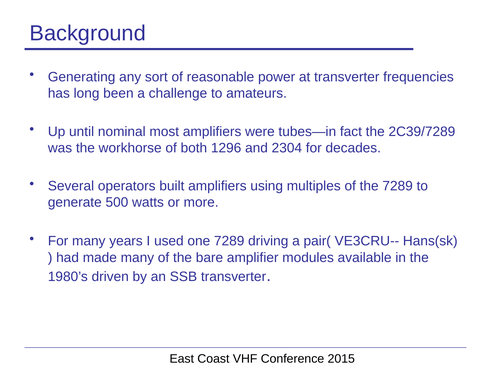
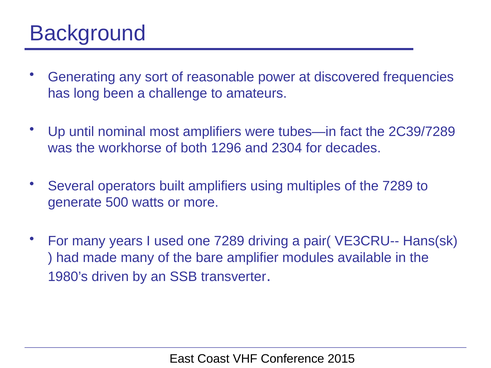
at transverter: transverter -> discovered (347, 77)
